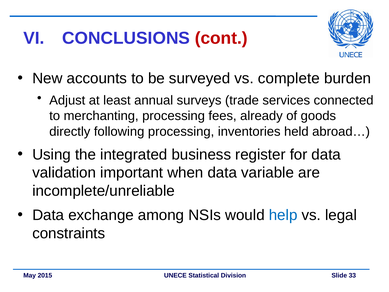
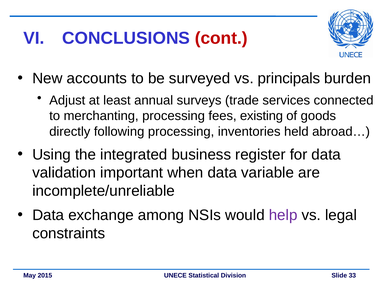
complete: complete -> principals (289, 78)
already: already -> existing (261, 116)
help colour: blue -> purple (283, 215)
